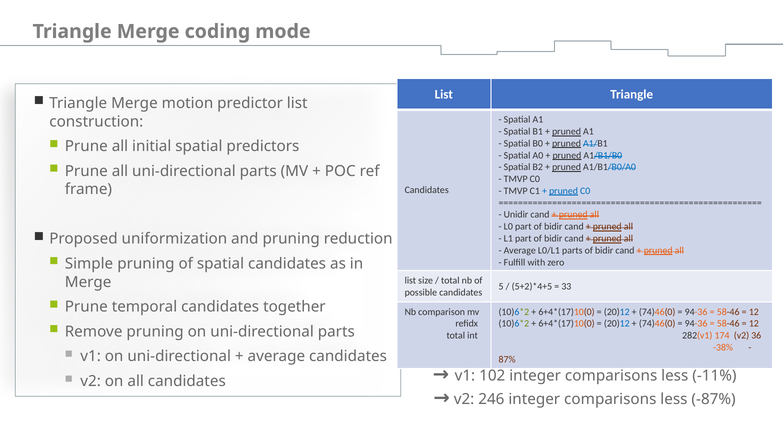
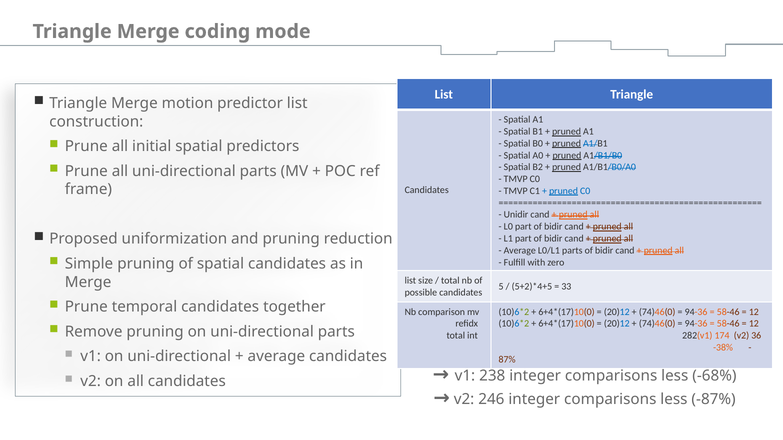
102: 102 -> 238 (492, 376)
-11%: -11% -> -68% (714, 376)
